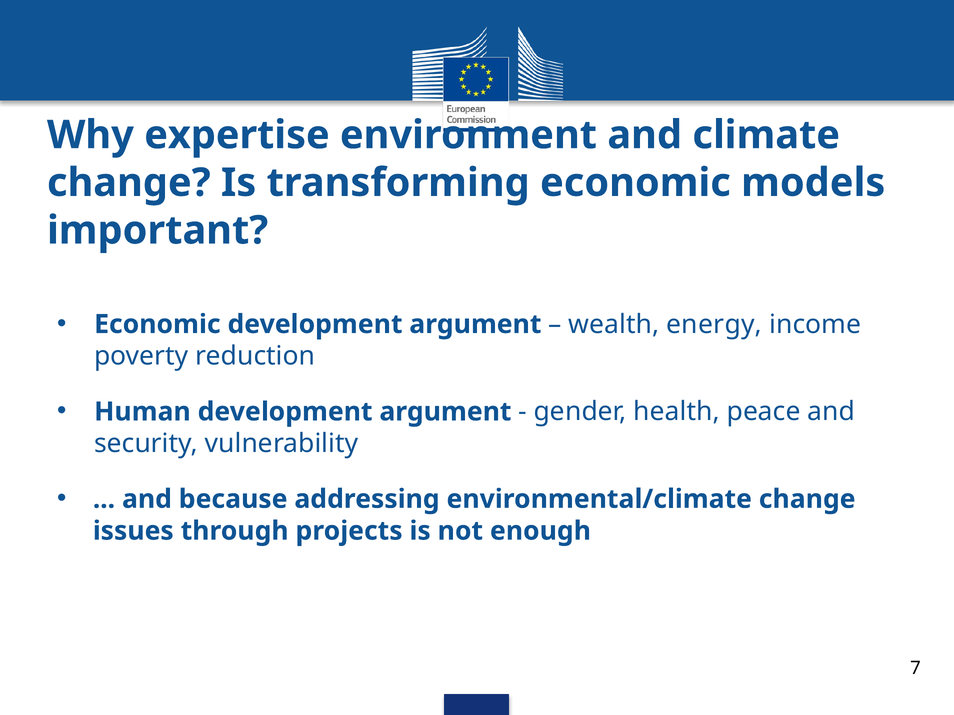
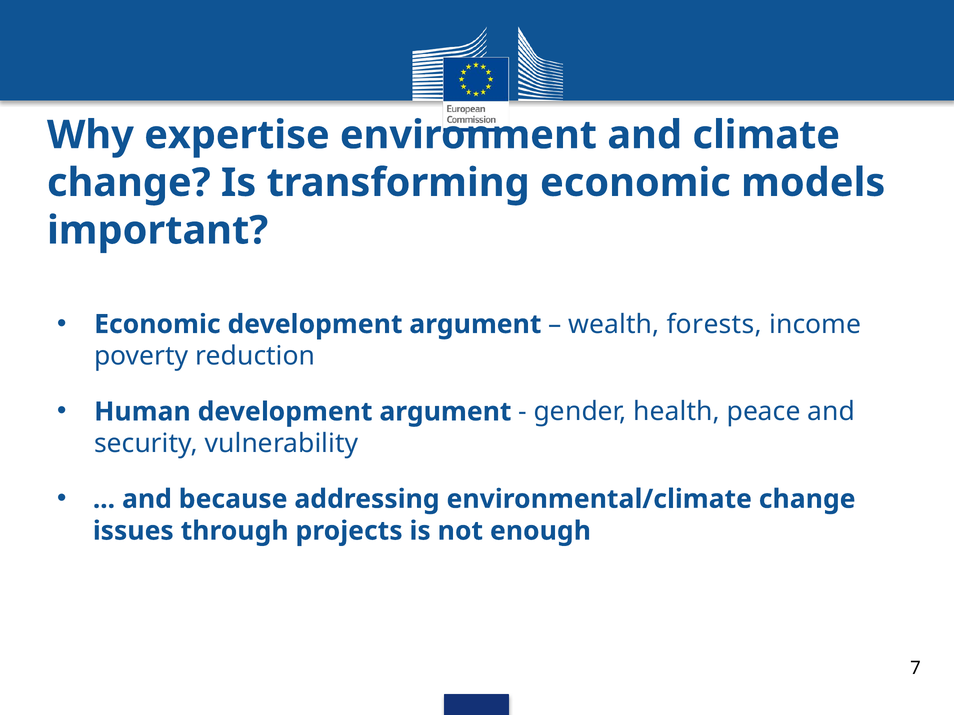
energy: energy -> forests (714, 325)
